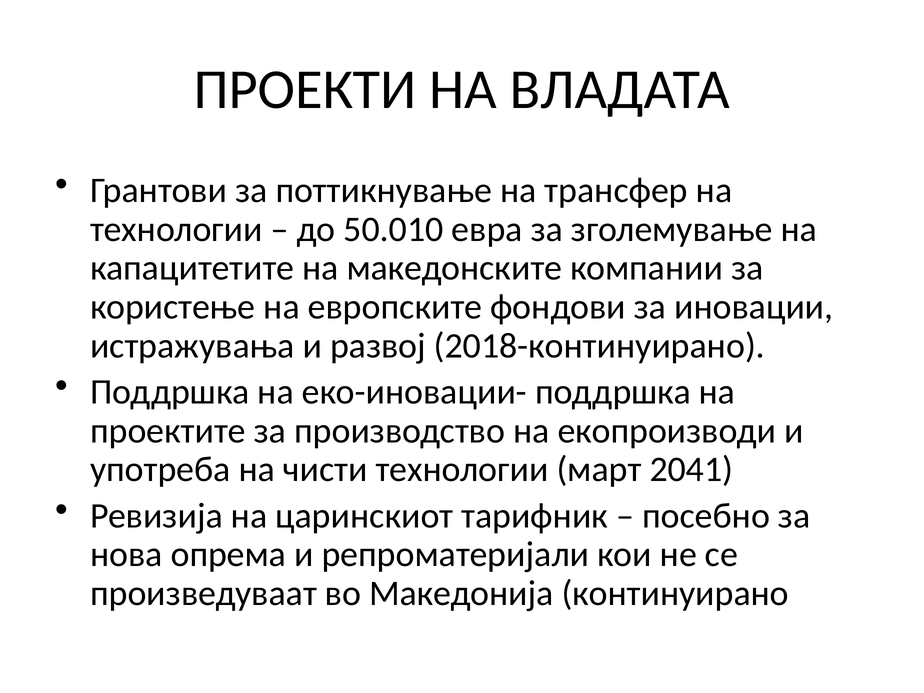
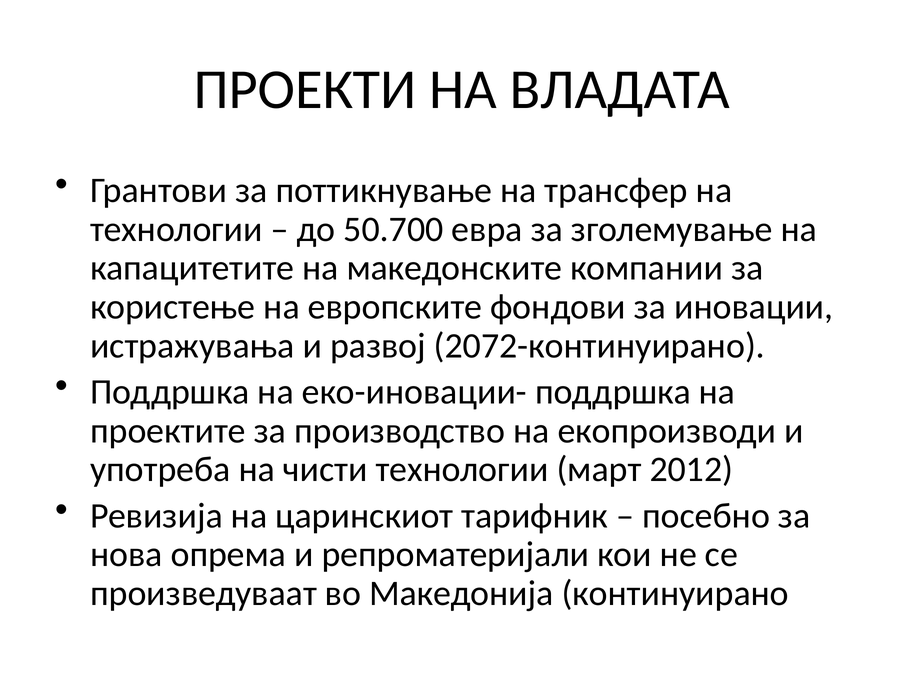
50.010: 50.010 -> 50.700 (393, 229)
2018-континуирано: 2018-континуирано -> 2072-континуирано (599, 346)
2041: 2041 -> 2012 (691, 469)
